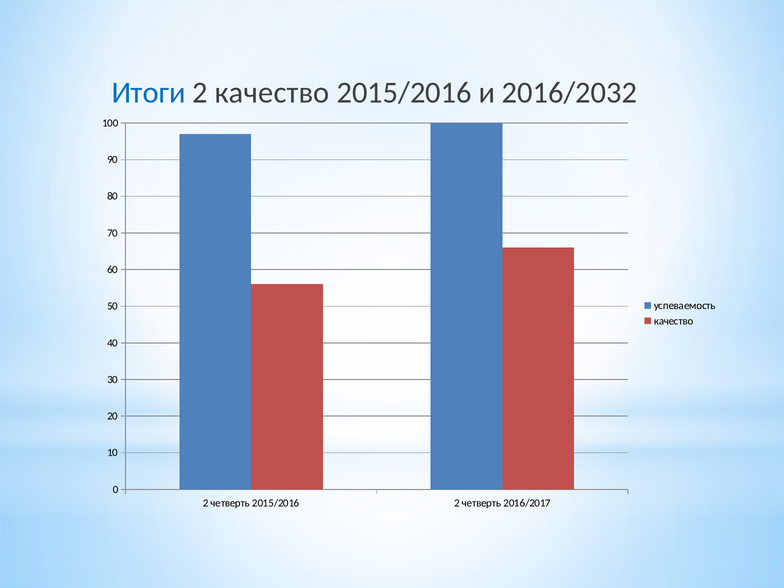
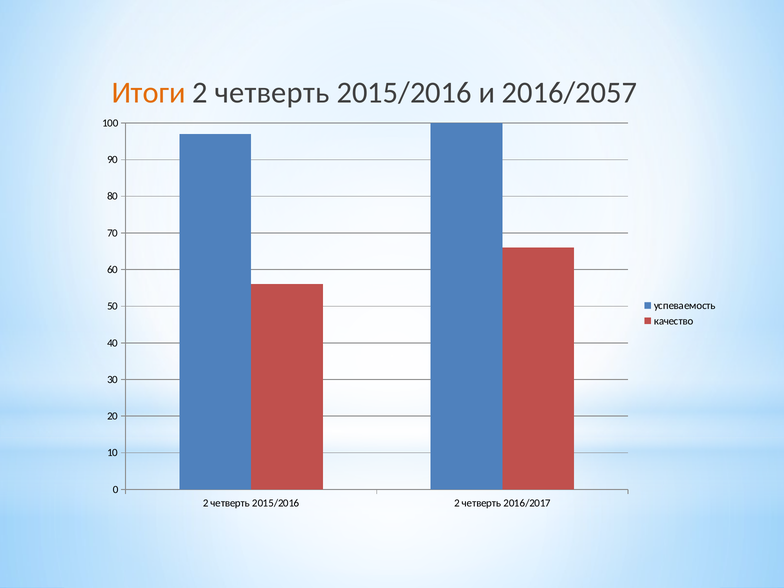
Итоги colour: blue -> orange (149, 92)
качество: качество -> четверть (272, 92)
2016/2032: 2016/2032 -> 2016/2057 (570, 92)
